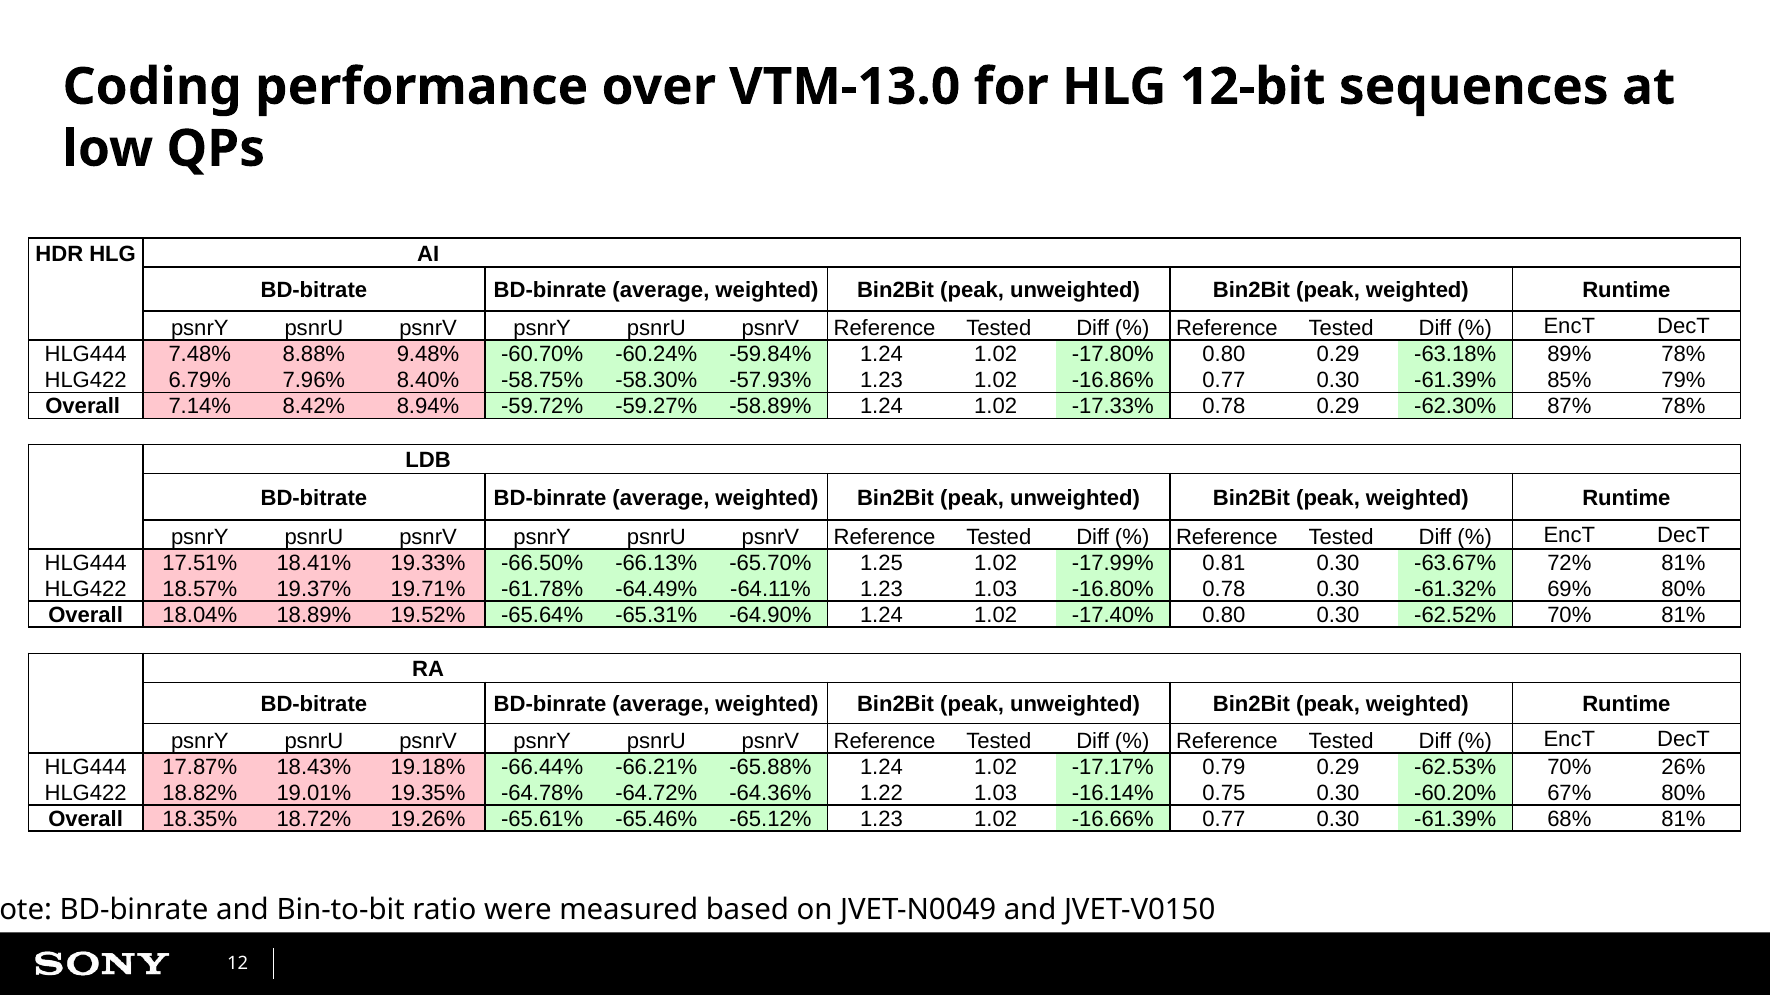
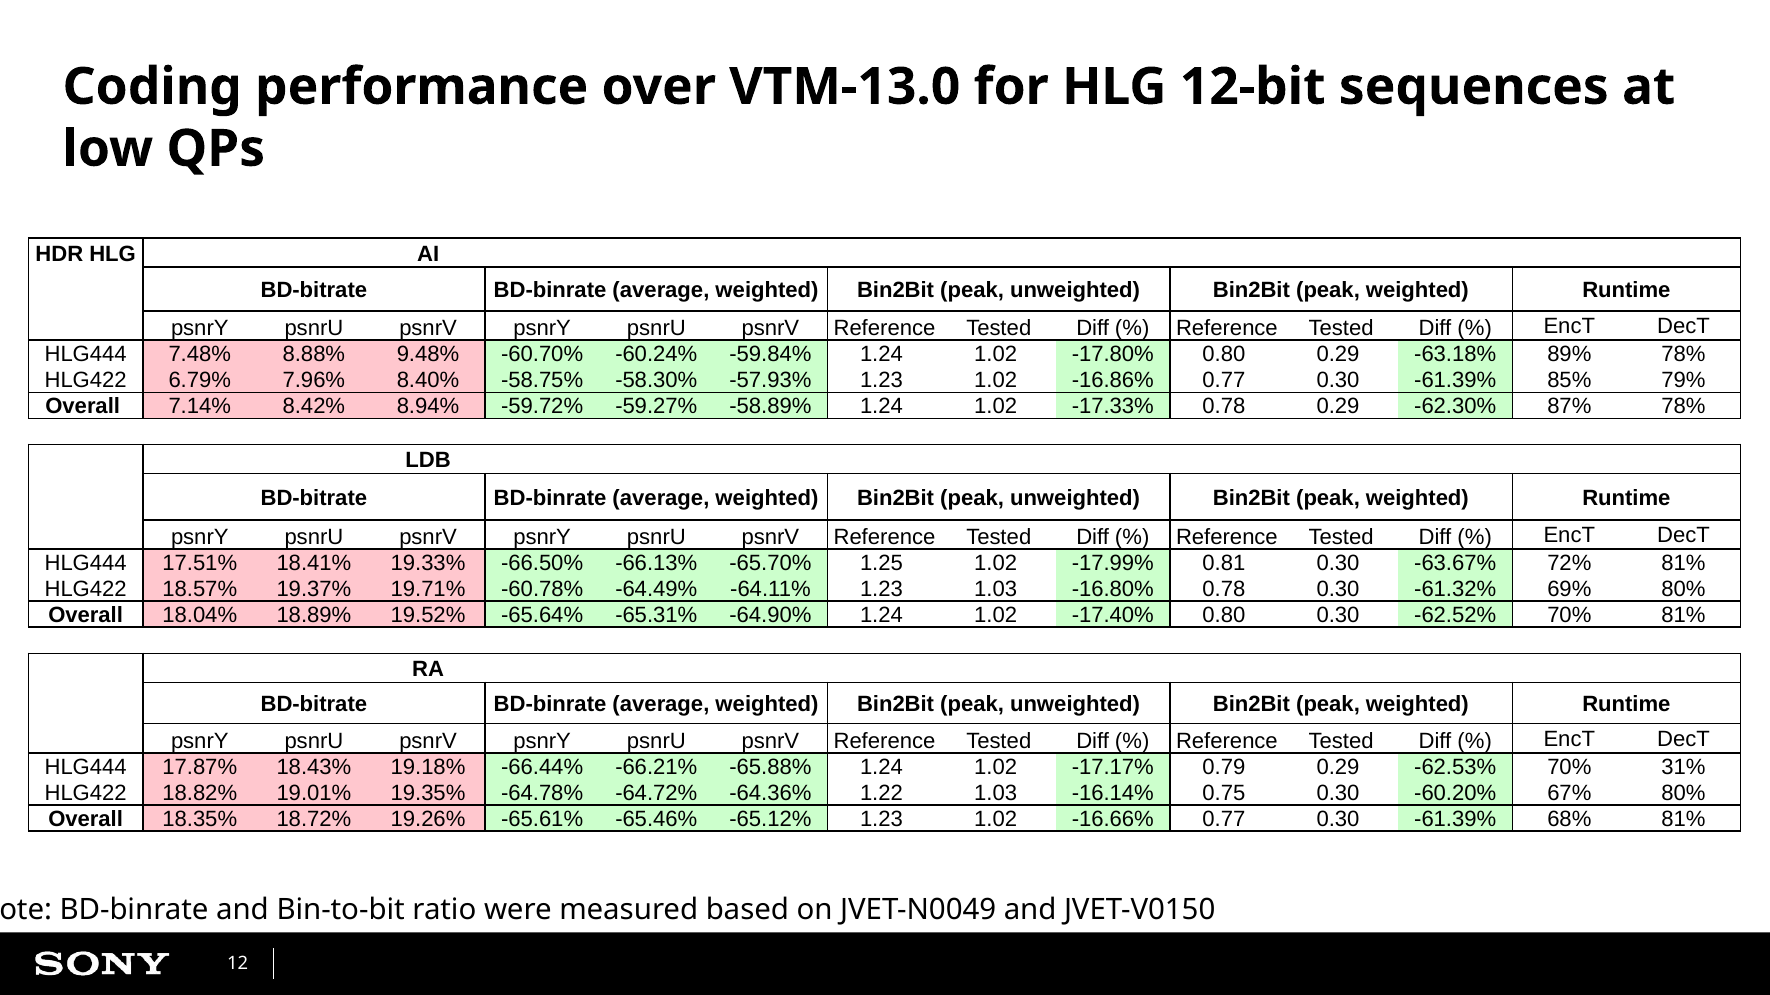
-61.78%: -61.78% -> -60.78% (542, 589)
26%: 26% -> 31% (1684, 767)
